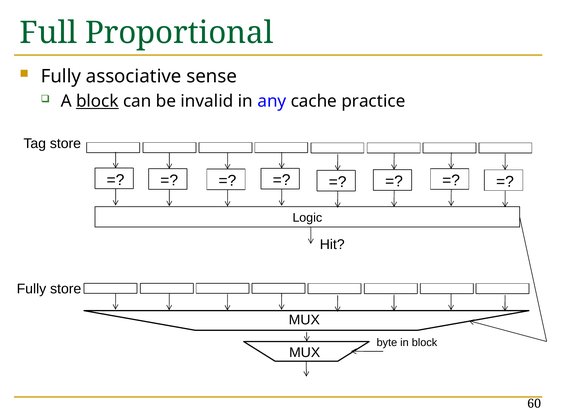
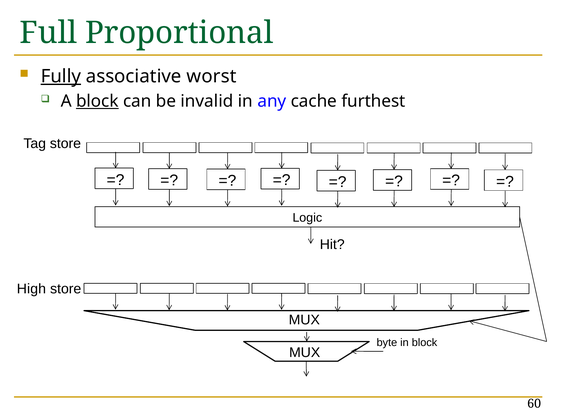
Fully underline: none -> present (61, 76)
sense: sense -> worst (212, 76)
practice: practice -> furthest (373, 101)
Fully: Fully -> High (31, 289)
